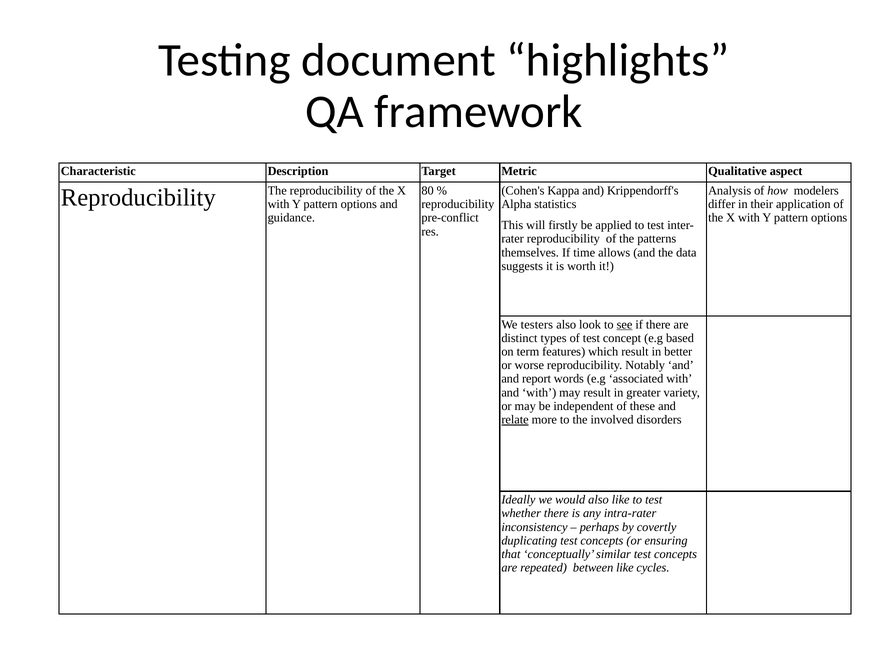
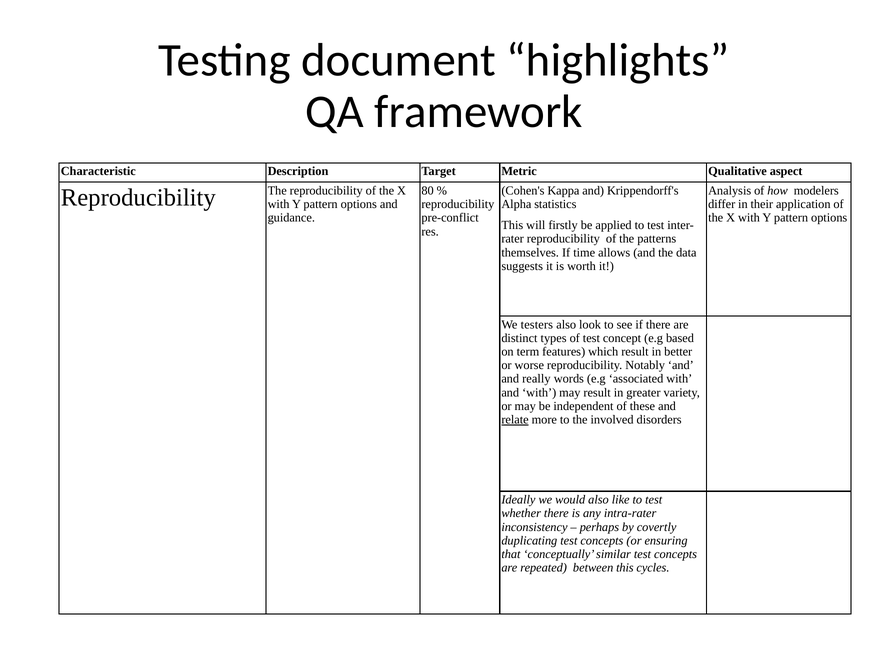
see underline: present -> none (625, 324)
report: report -> really (536, 379)
between like: like -> this (625, 568)
